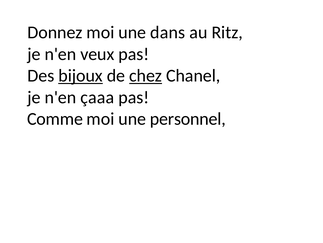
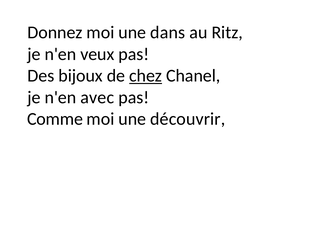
bijoux underline: present -> none (81, 76)
çaaa: çaaa -> avec (97, 97)
personnel: personnel -> découvrir (188, 119)
